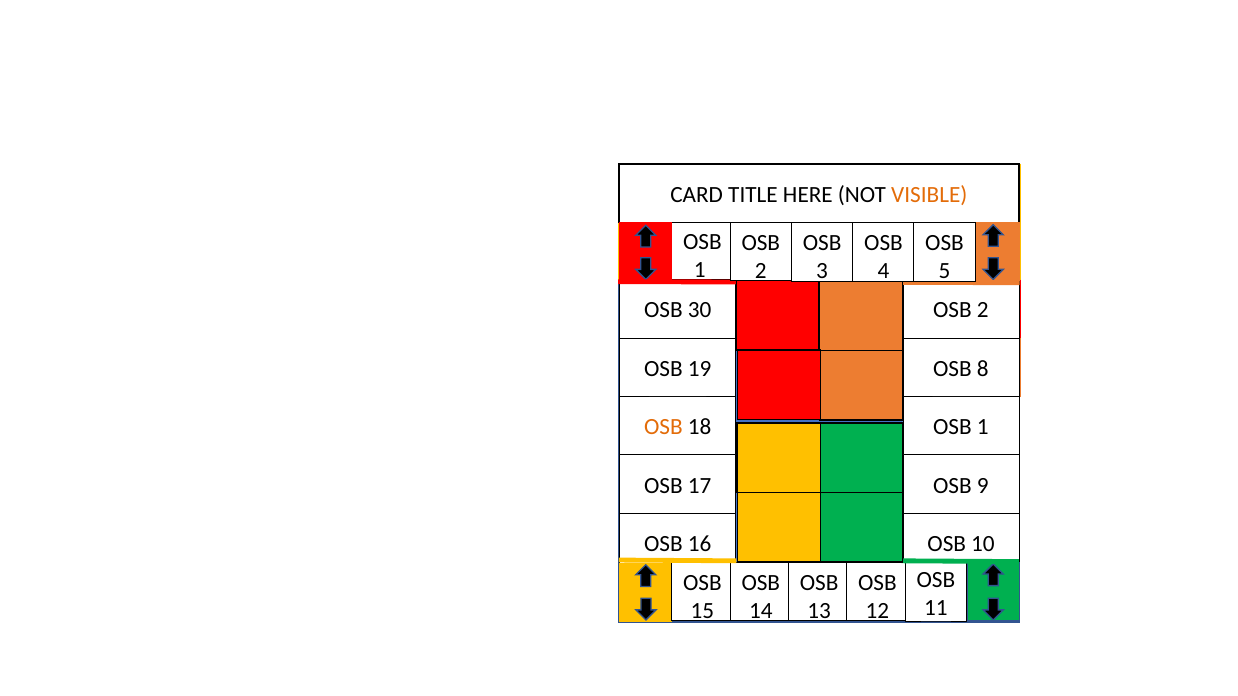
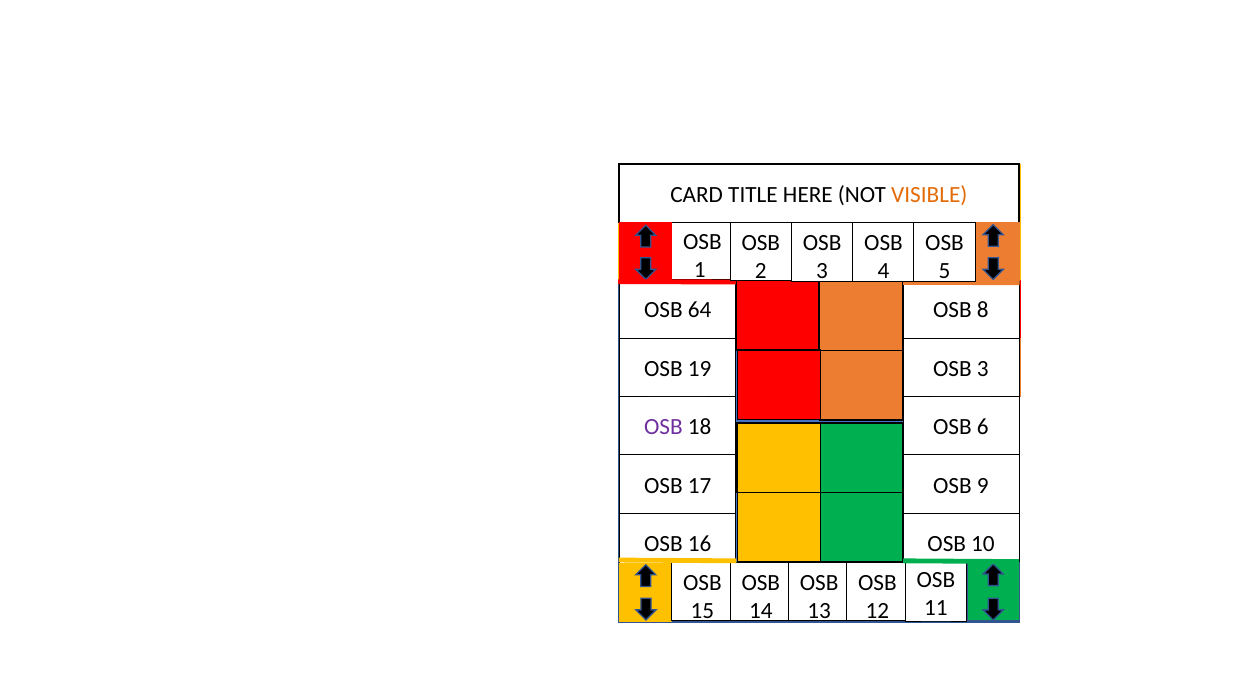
30: 30 -> 64 (700, 310)
2: 2 -> 8 (983, 310)
8: 8 -> 3 (983, 369)
OSB colour: orange -> purple (663, 427)
1: 1 -> 6 (983, 427)
